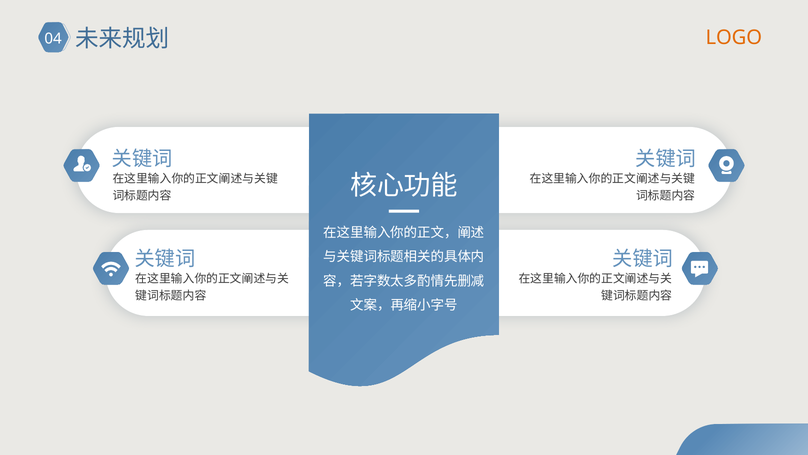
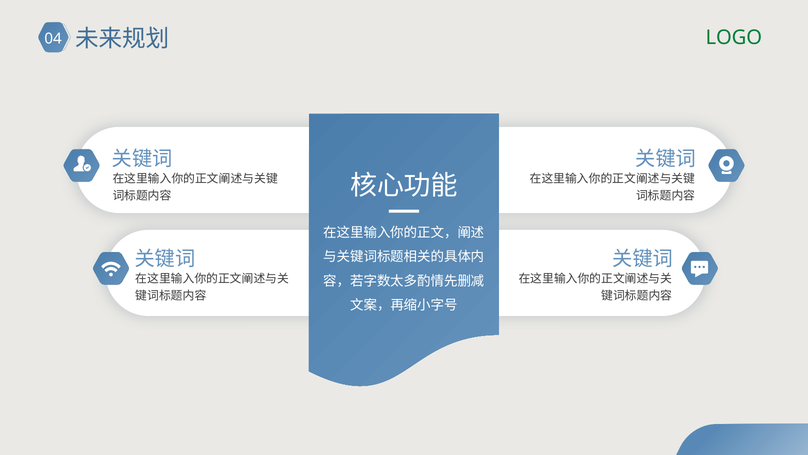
LOGO colour: orange -> green (734, 38)
